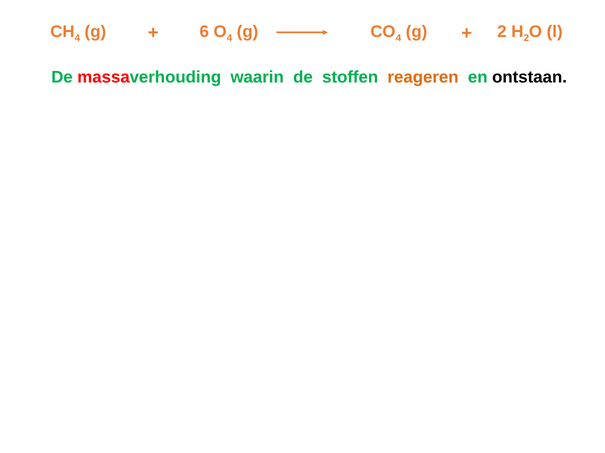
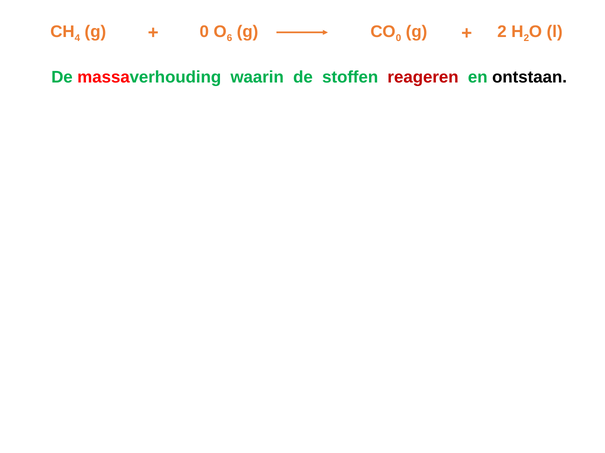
6: 6 -> 0 (204, 32)
4: 4 -> 6 (230, 38)
4: 4 -> 0 (399, 38)
reageren colour: orange -> red (423, 78)
